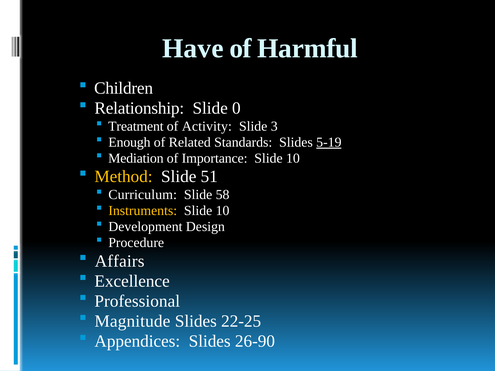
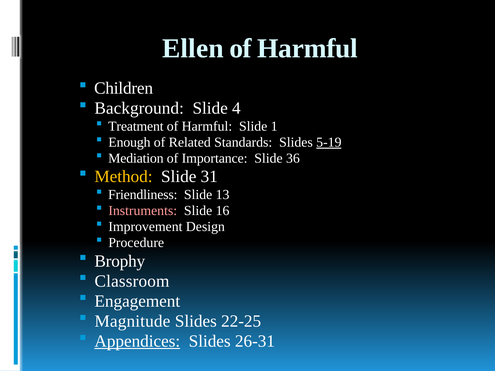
Have: Have -> Ellen (193, 49)
Relationship: Relationship -> Background (139, 108)
0: 0 -> 4 (236, 108)
Activity: Activity -> Harmful (207, 126)
3: 3 -> 1 (274, 126)
10: 10 -> 36 (293, 158)
51: 51 -> 31 (209, 177)
Curriculum: Curriculum -> Friendliness (143, 195)
58: 58 -> 13 (223, 195)
Instruments colour: yellow -> pink (143, 211)
10: 10 -> 16 (223, 211)
Development: Development -> Improvement (145, 227)
Affairs: Affairs -> Brophy (120, 261)
Excellence: Excellence -> Classroom (132, 281)
Professional: Professional -> Engagement (137, 301)
Appendices underline: none -> present (137, 341)
26-90: 26-90 -> 26-31 (255, 341)
